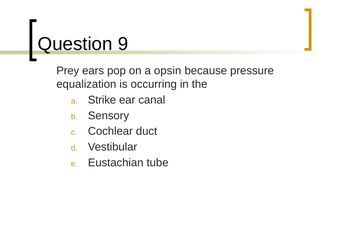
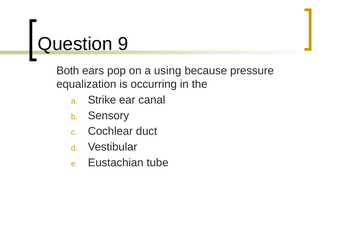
Prey: Prey -> Both (68, 71)
opsin: opsin -> using (168, 71)
